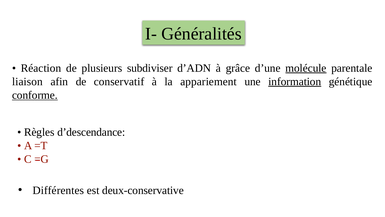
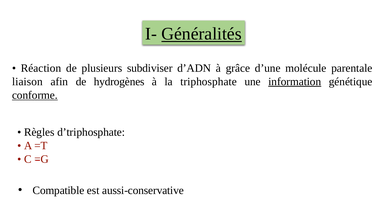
Généralités underline: none -> present (202, 34)
molécule underline: present -> none (306, 68)
conservatif: conservatif -> hydrogènes (119, 81)
appariement: appariement -> triphosphate (209, 81)
d’descendance: d’descendance -> d’triphosphate (91, 132)
Différentes: Différentes -> Compatible (58, 190)
deux-conservative: deux-conservative -> aussi-conservative (143, 190)
